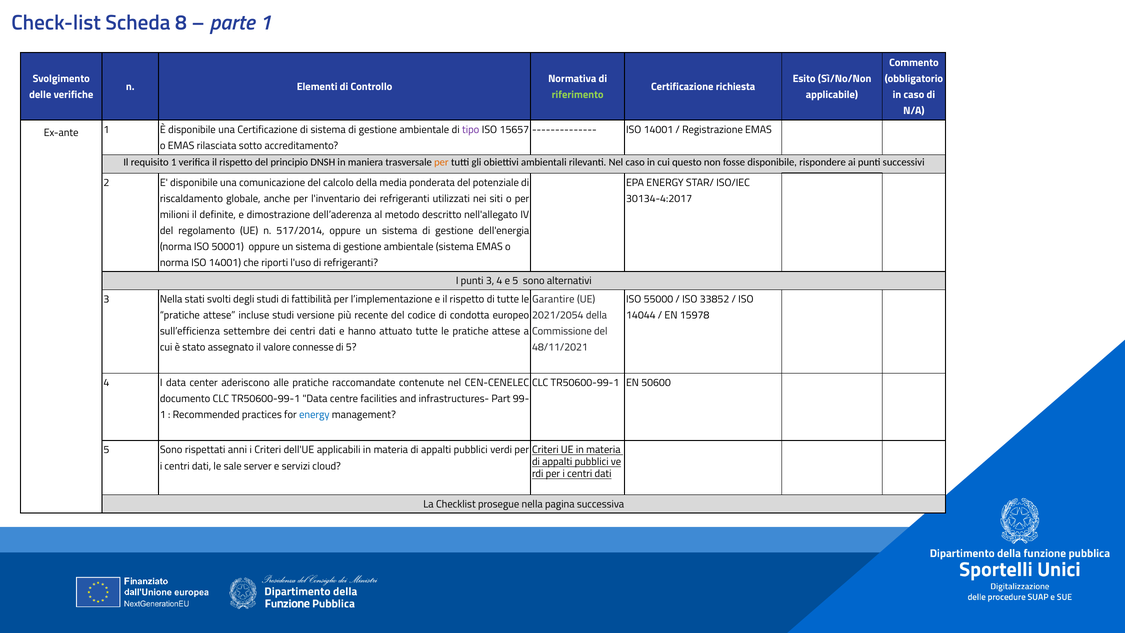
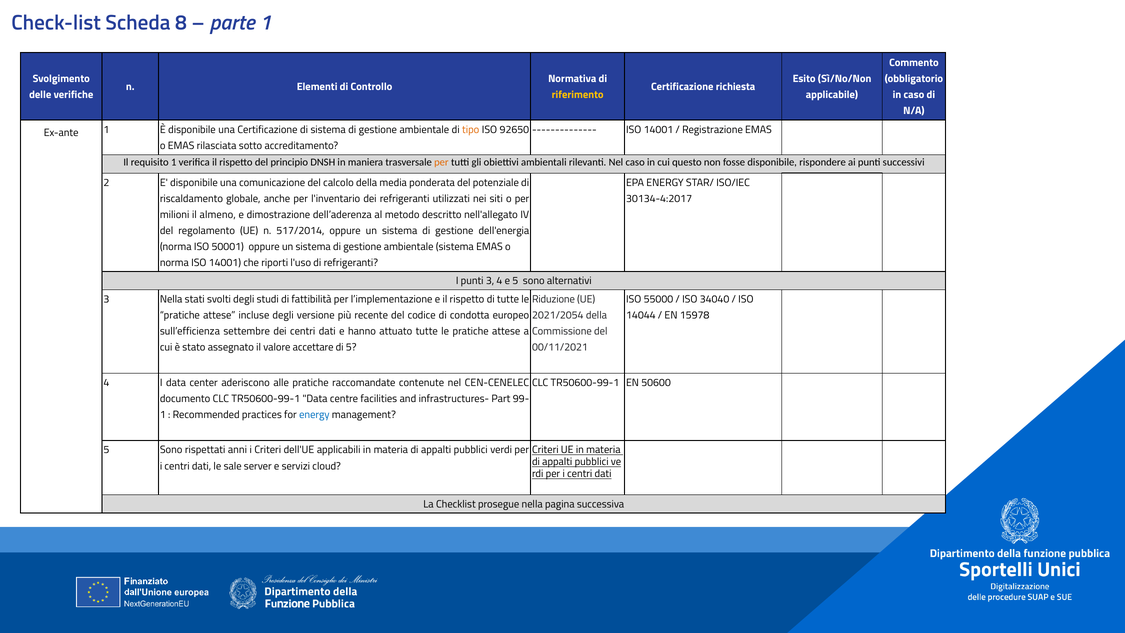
riferimento colour: light green -> yellow (578, 95)
tipo colour: purple -> orange (471, 130)
15657: 15657 -> 92650 (514, 130)
definite: definite -> almeno (218, 215)
Garantire: Garantire -> Riduzione (553, 299)
33852: 33852 -> 34040 (715, 299)
incluse studi: studi -> degli (283, 315)
connesse: connesse -> accettare (313, 347)
48/11/2021: 48/11/2021 -> 00/11/2021 (560, 347)
